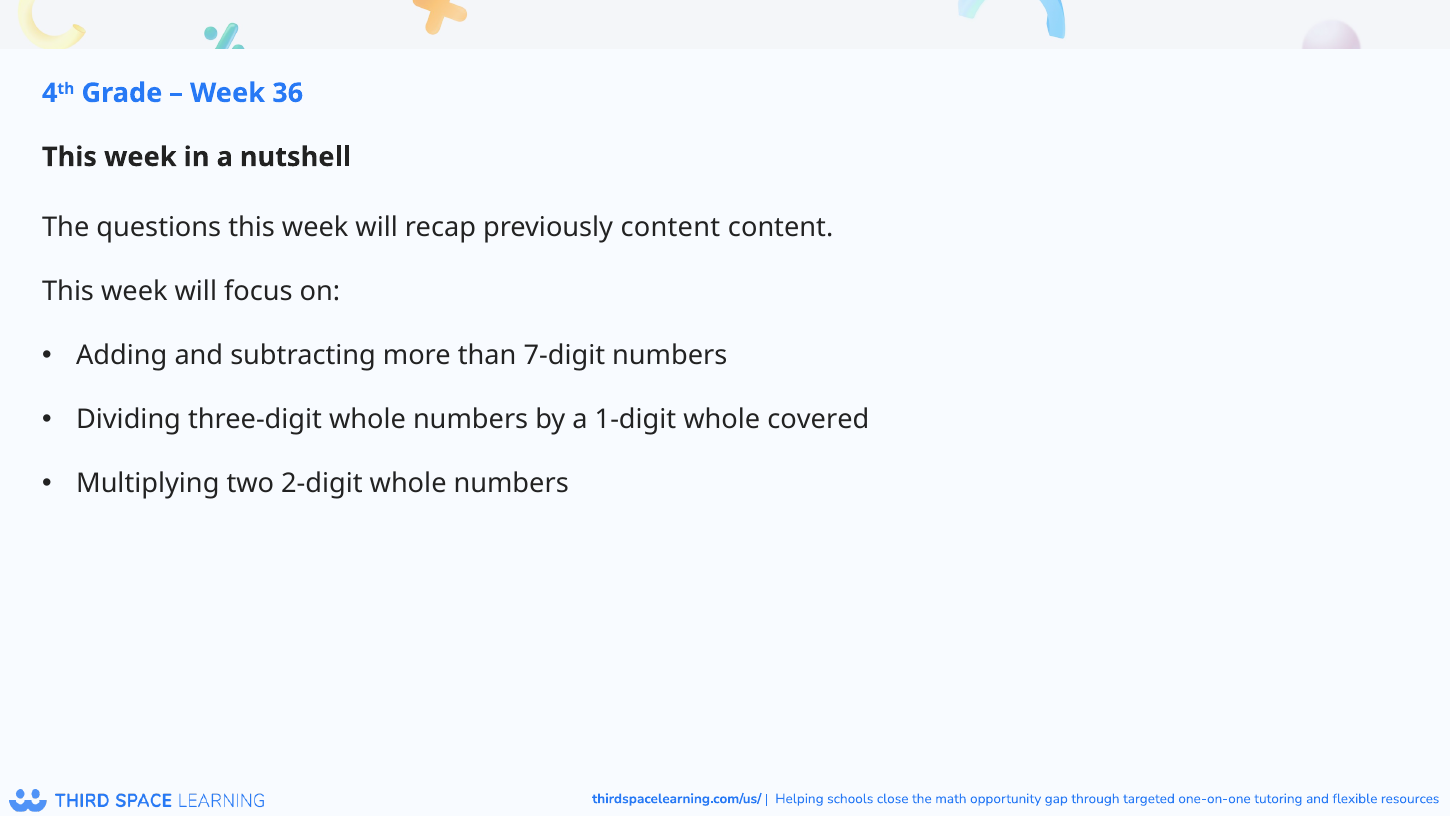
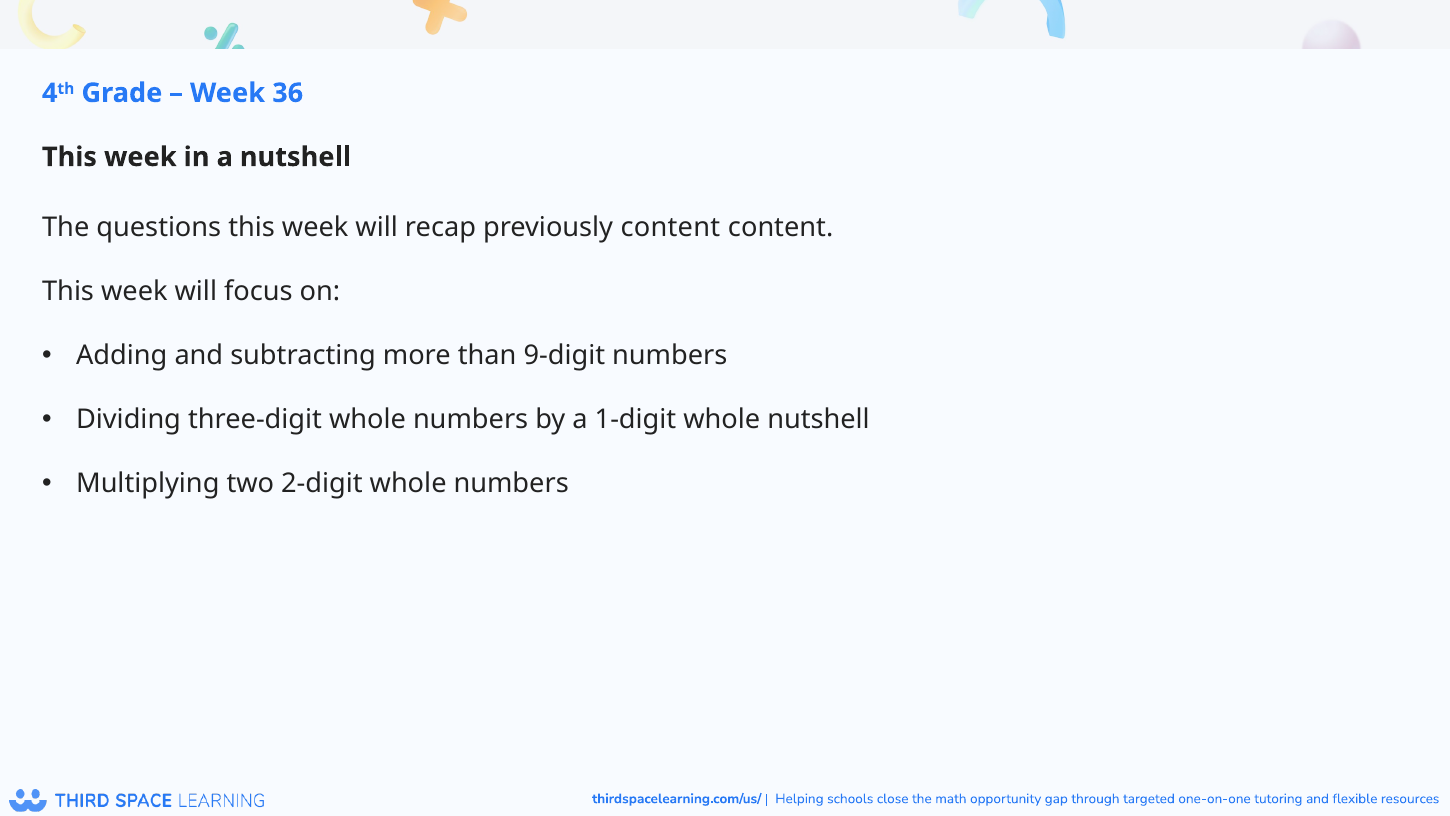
7-digit: 7-digit -> 9-digit (564, 355)
whole covered: covered -> nutshell (818, 419)
